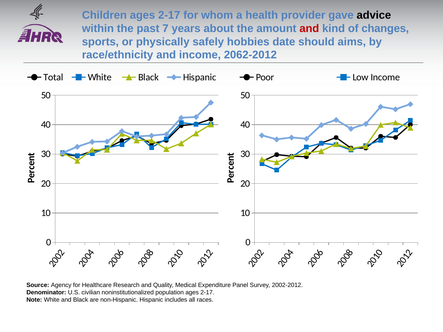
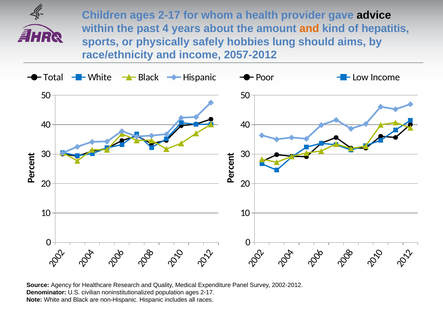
past 7: 7 -> 4 (165, 28)
and colour: red -> orange (309, 28)
changes: changes -> hepatitis (385, 28)
date: date -> lung (284, 42)
2062-2012: 2062-2012 -> 2057-2012 (250, 55)
